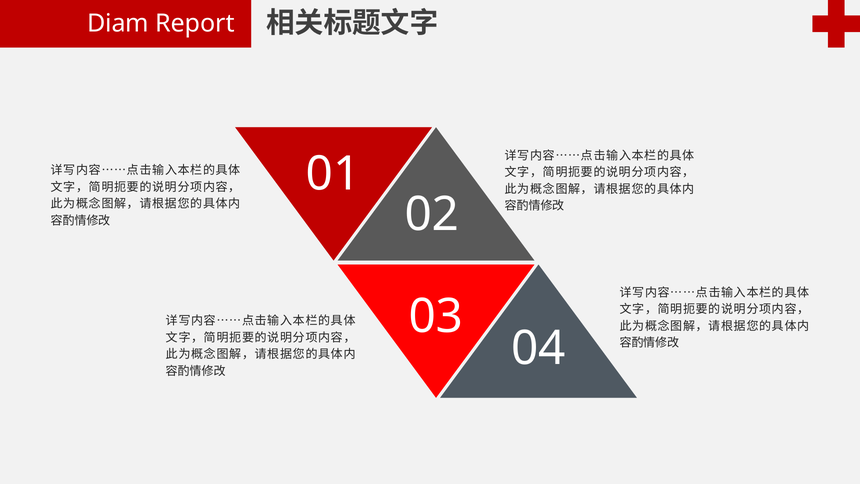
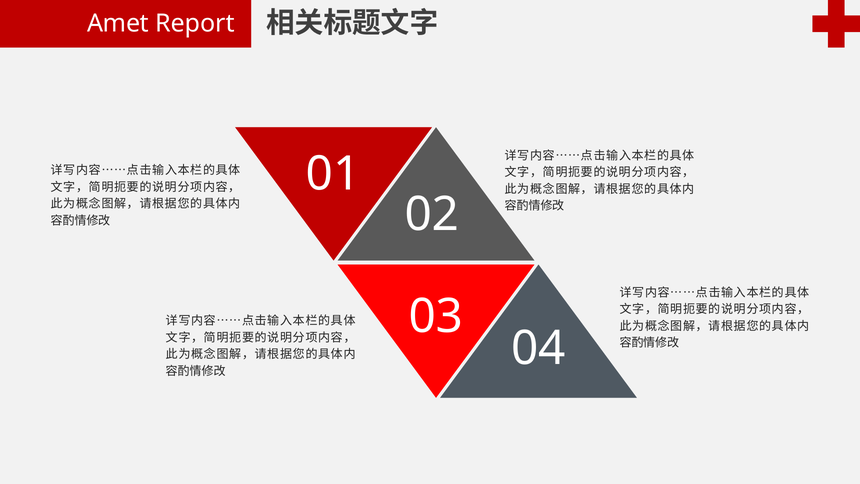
Diam: Diam -> Amet (118, 23)
